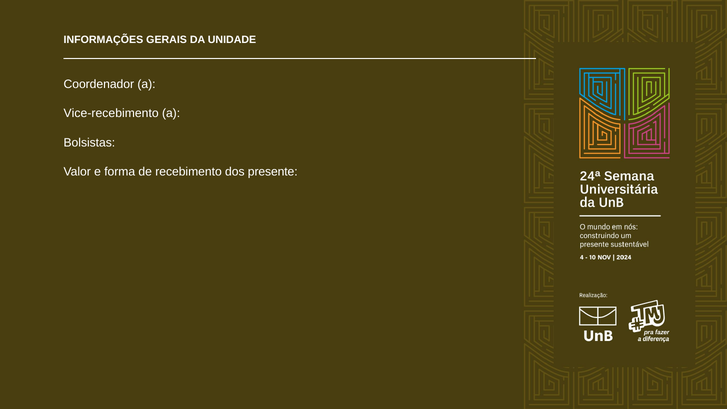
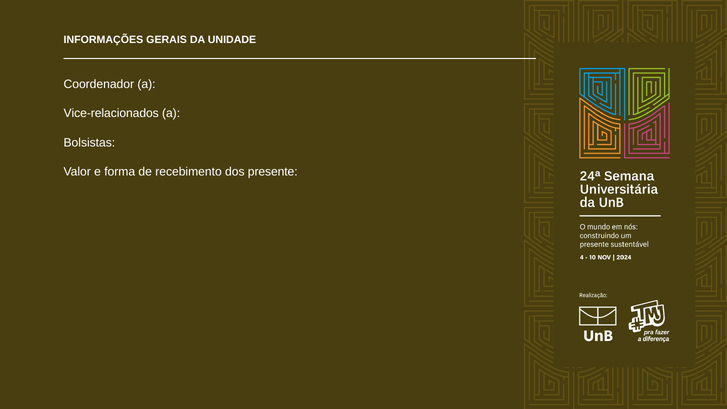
Vice-recebimento: Vice-recebimento -> Vice-relacionados (111, 113)
